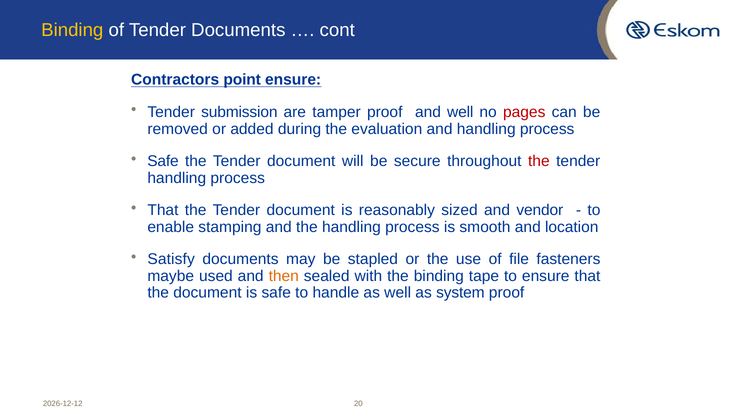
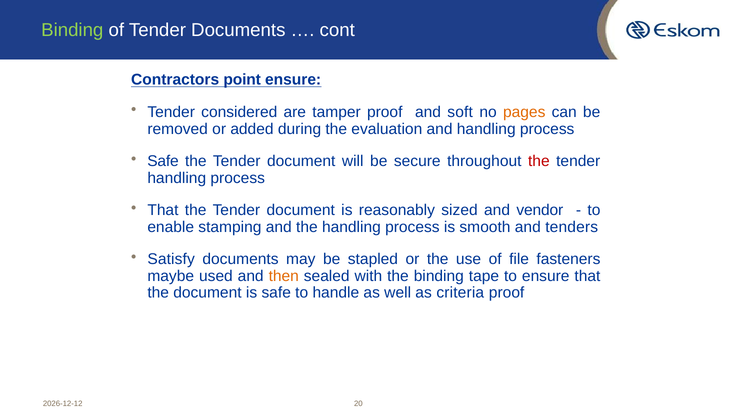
Binding colour: yellow -> light green (72, 30)
submission: submission -> considered (239, 112)
and well: well -> soft (460, 112)
pages colour: red -> orange (524, 112)
location: location -> tenders (572, 227)
system: system -> criteria (460, 293)
